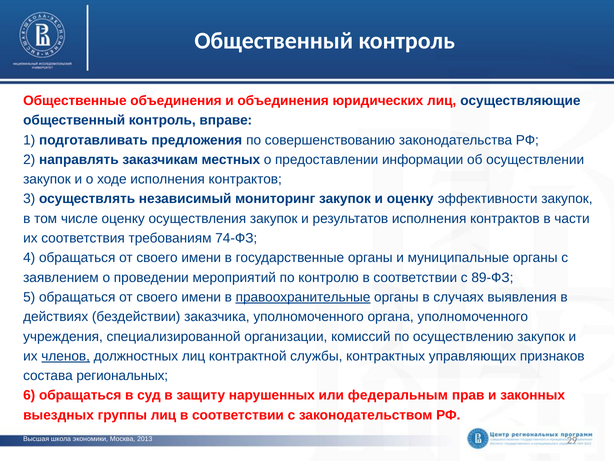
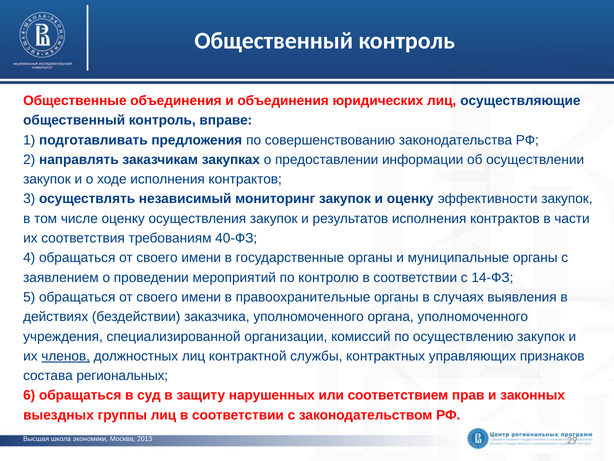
местных: местных -> закупках (231, 159)
74-ФЗ: 74-ФЗ -> 40-ФЗ (236, 238)
89-ФЗ: 89-ФЗ -> 14-ФЗ (492, 277)
правоохранительные underline: present -> none (303, 297)
федеральным: федеральным -> соответствием (398, 395)
